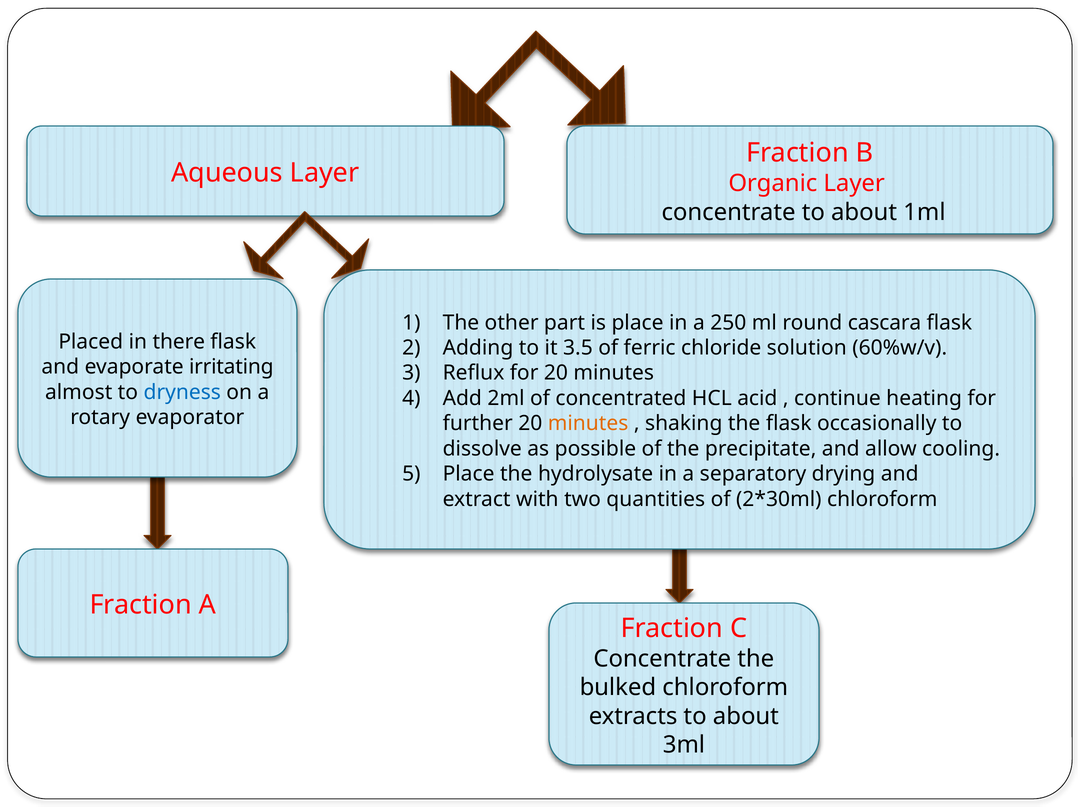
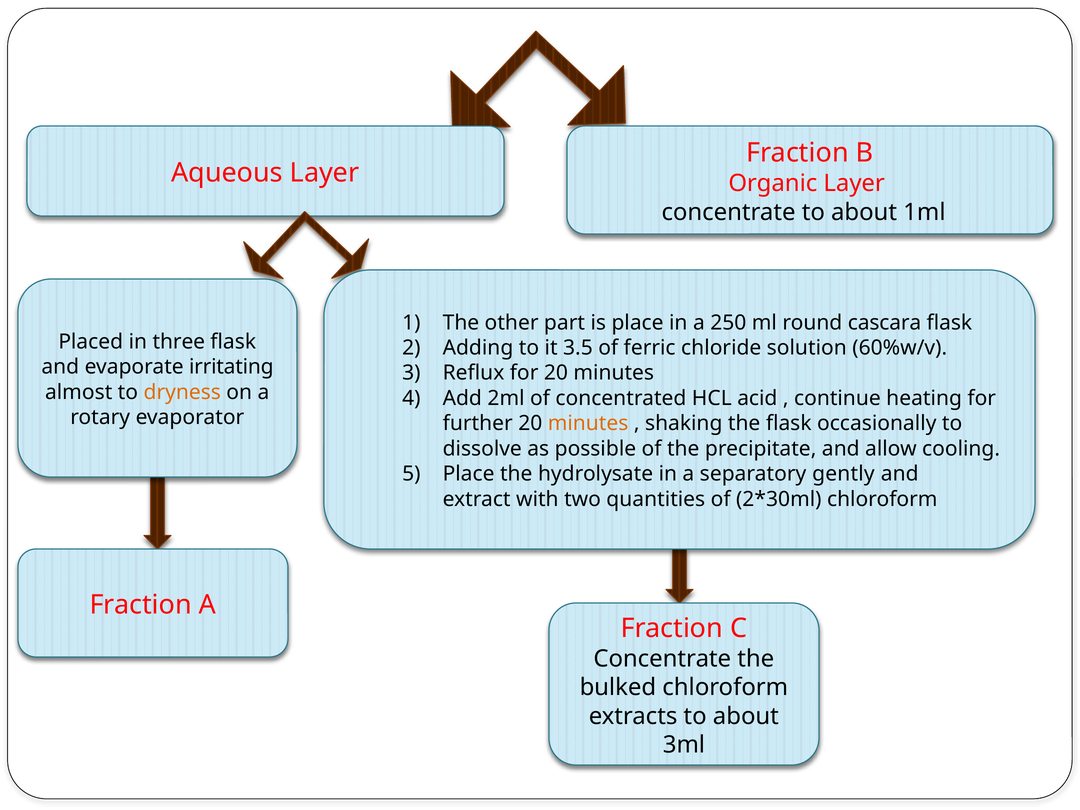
there: there -> three (179, 342)
dryness colour: blue -> orange (182, 392)
drying: drying -> gently (843, 474)
